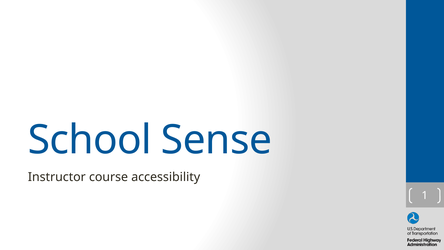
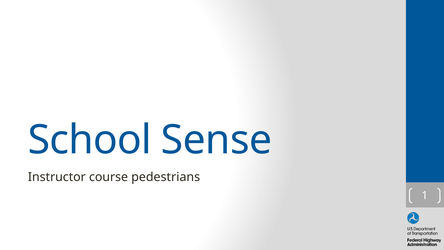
accessibility: accessibility -> pedestrians (166, 177)
